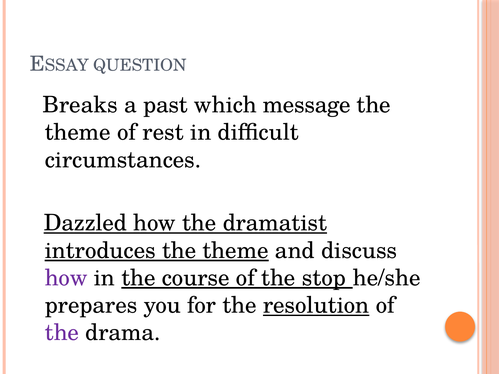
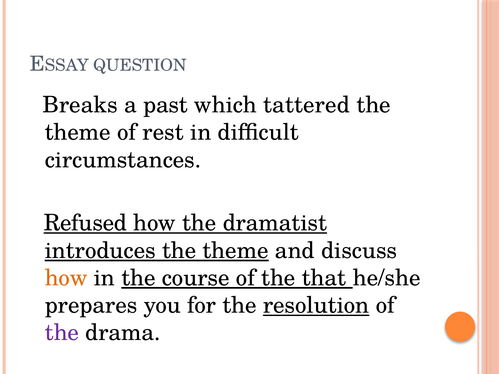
message: message -> tattered (307, 105)
Dazzled: Dazzled -> Refused (85, 223)
how colour: purple -> orange (66, 278)
stop: stop -> that (324, 278)
